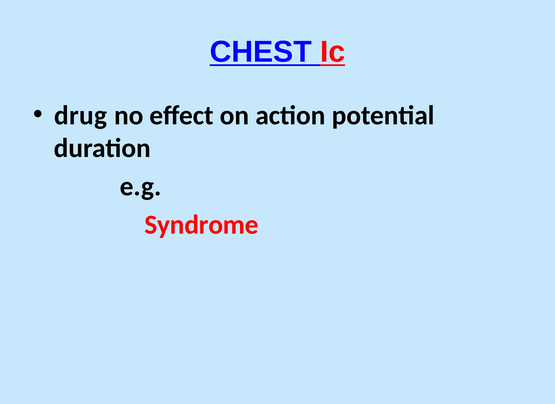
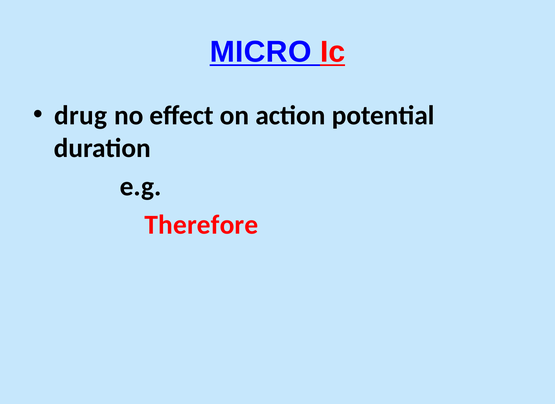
CHEST: CHEST -> MICRO (261, 52)
Syndrome: Syndrome -> Therefore (201, 225)
